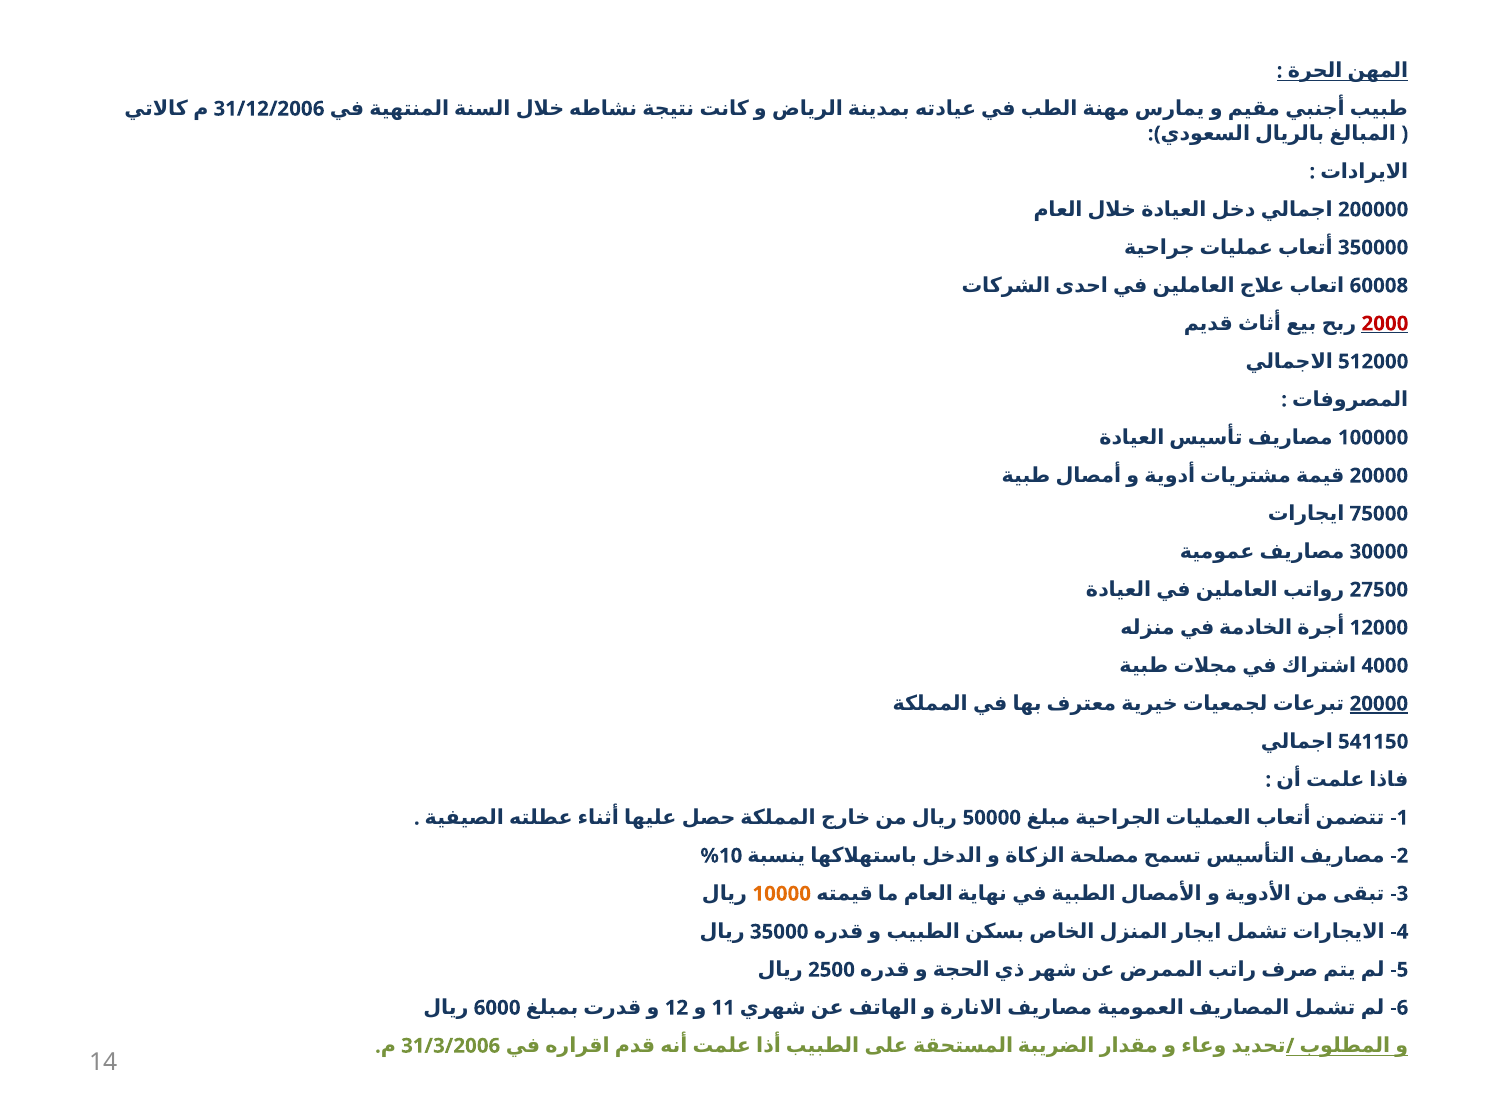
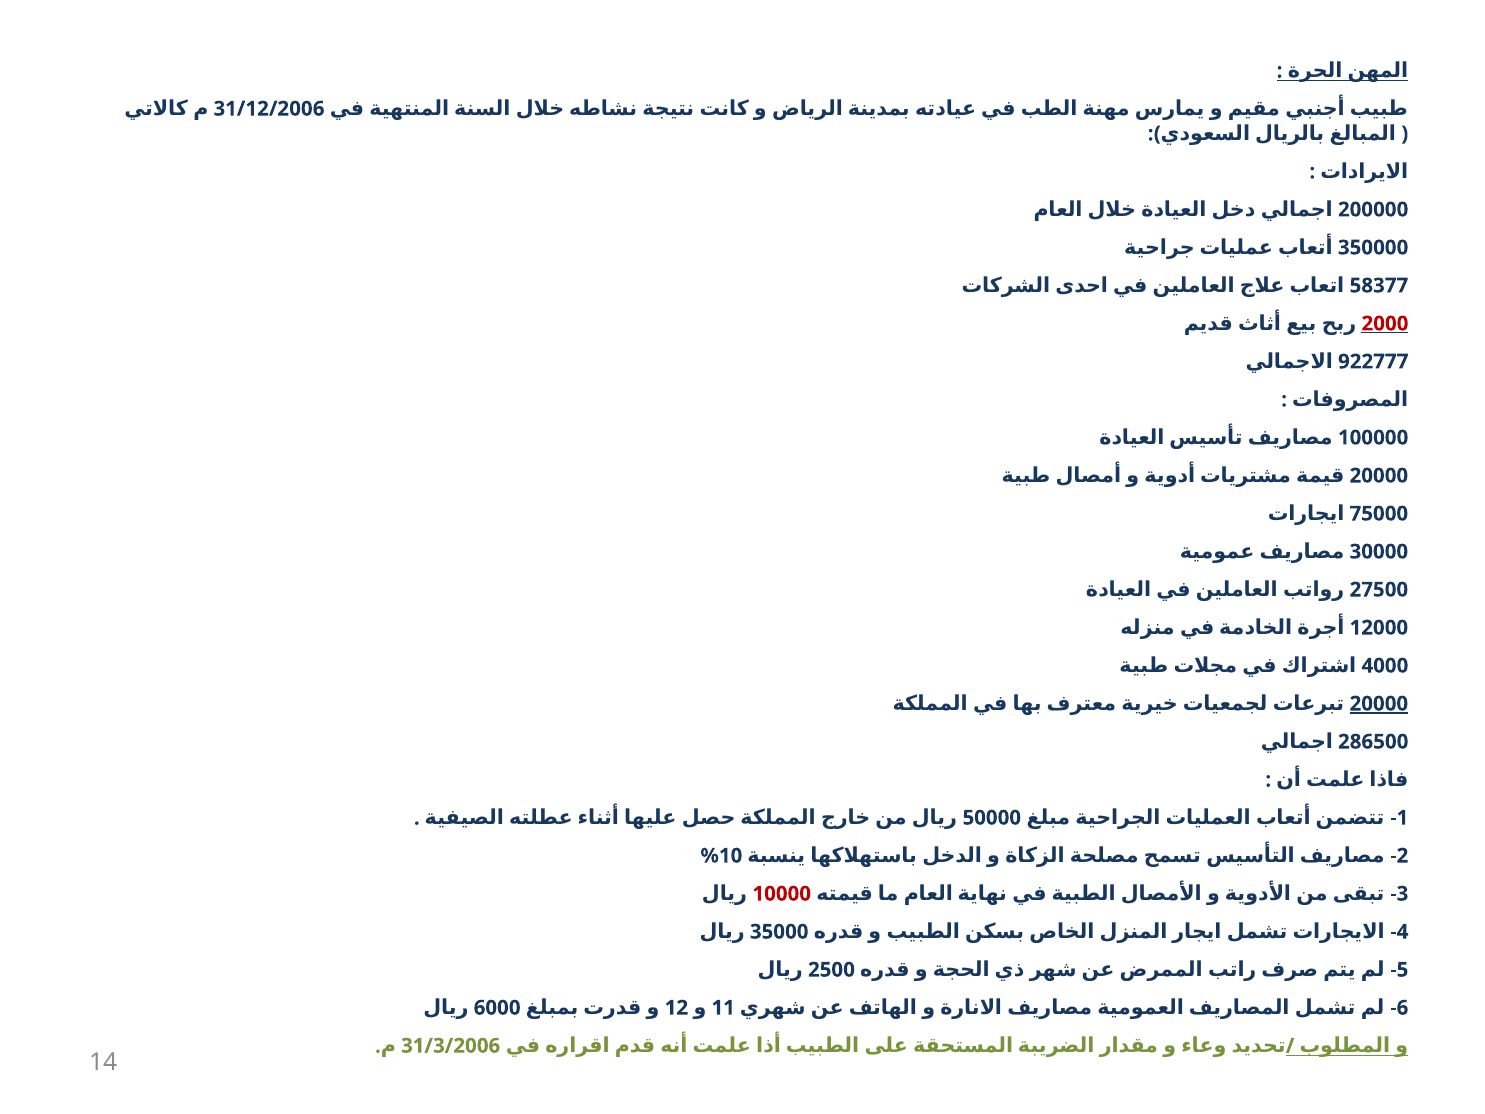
60008: 60008 -> 58377 (1379, 286)
512000: 512000 -> 922777 (1373, 362)
541150: 541150 -> 286500 (1373, 742)
10000 colour: orange -> red (782, 894)
